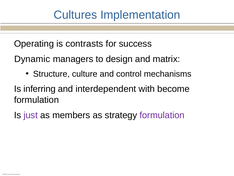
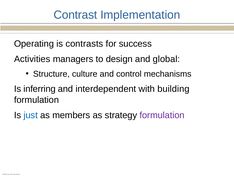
Cultures: Cultures -> Contrast (75, 15)
Dynamic: Dynamic -> Activities (32, 59)
matrix: matrix -> global (166, 59)
become: become -> building (173, 89)
just colour: purple -> blue (31, 115)
